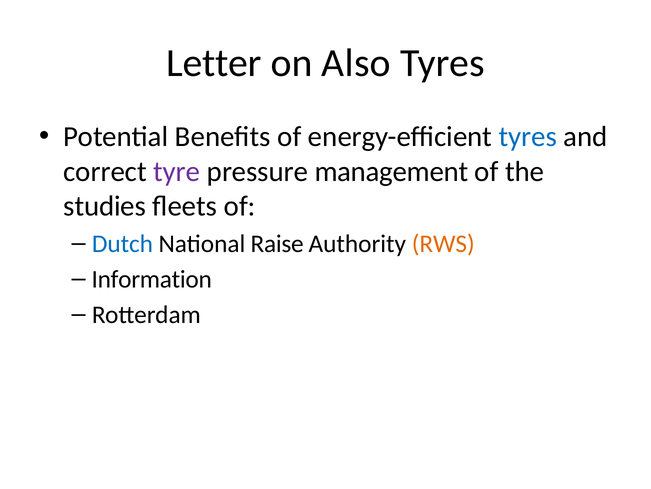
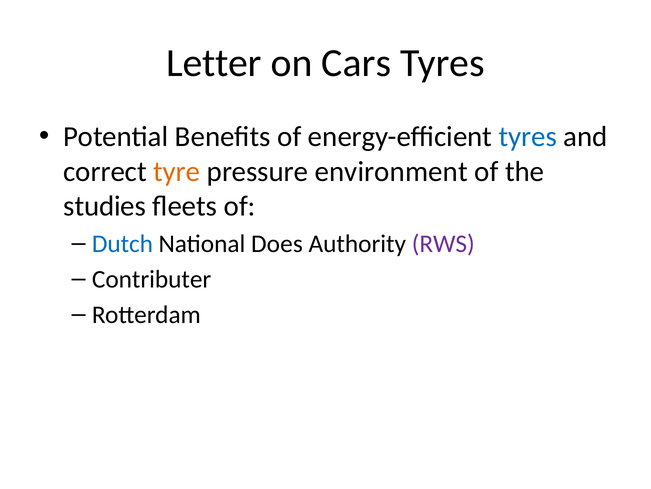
Also: Also -> Cars (356, 63)
tyre colour: purple -> orange (177, 171)
management: management -> environment (391, 171)
Raise: Raise -> Does (277, 243)
RWS colour: orange -> purple (443, 243)
Information: Information -> Contributer (152, 279)
